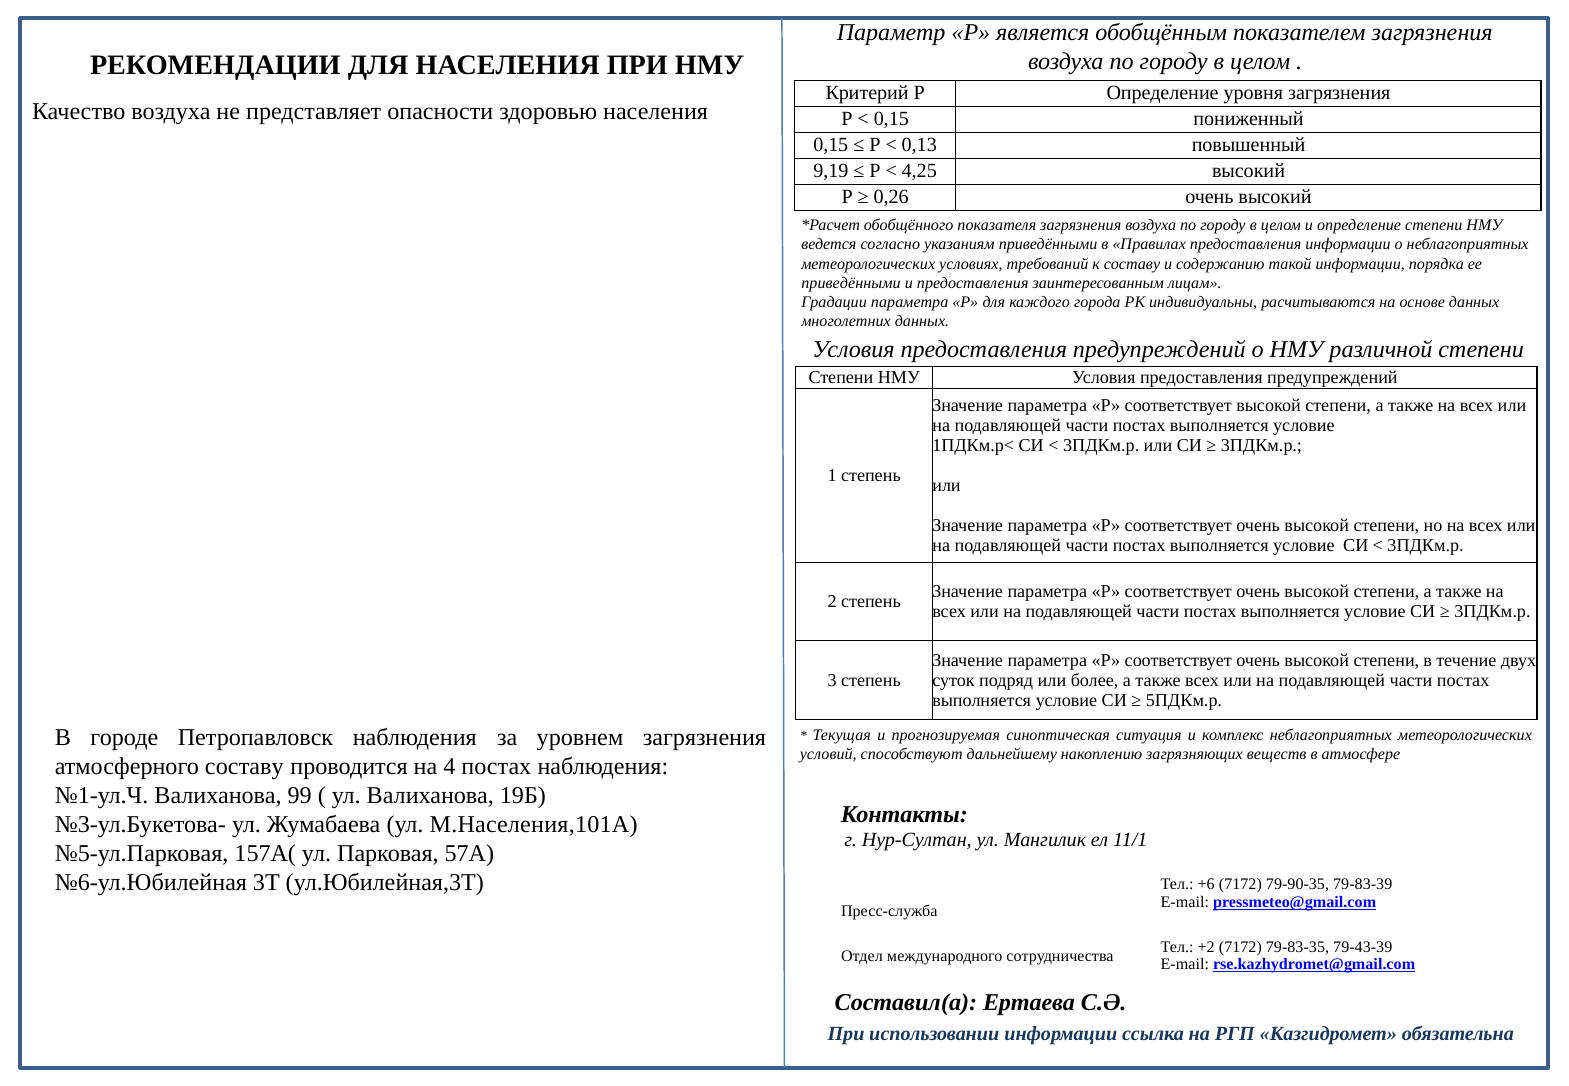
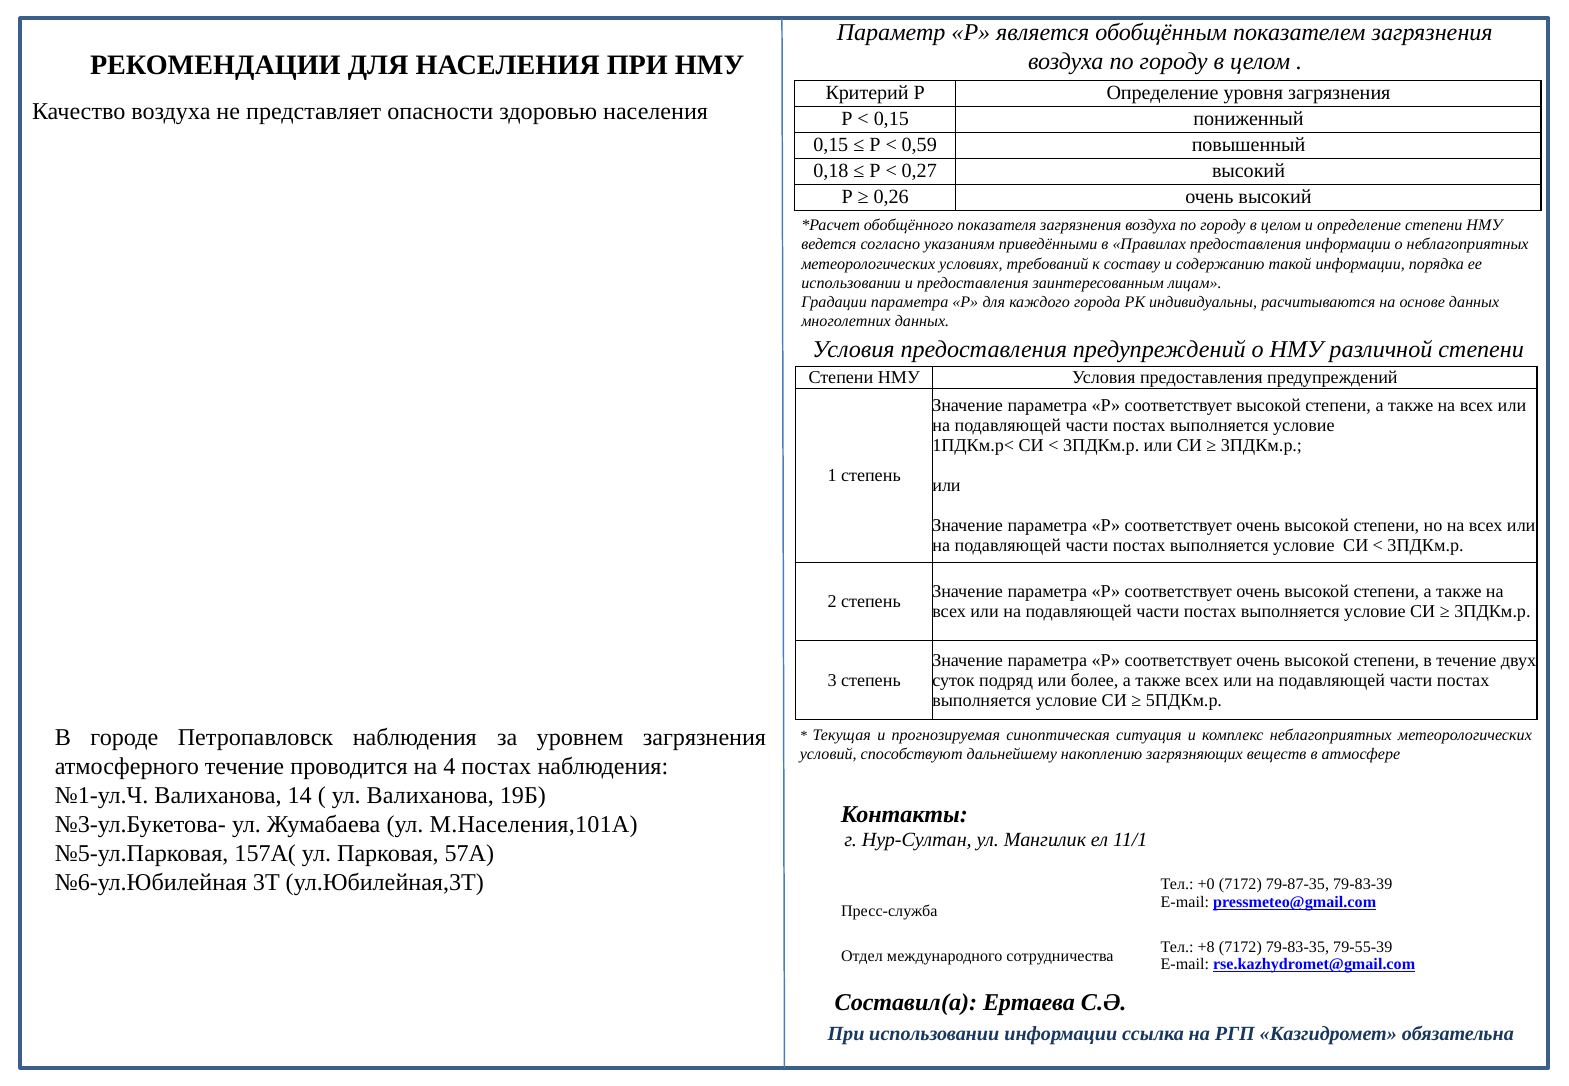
0,13: 0,13 -> 0,59 (919, 145)
9,19: 9,19 -> 0,18 (831, 171)
4,25: 4,25 -> 0,27 (919, 171)
приведёнными: приведёнными -> использовании (851, 283)
атмосферного составу: составу -> течение (245, 766)
99: 99 -> 14 (300, 795)
+6: +6 -> +0 (1206, 884)
79-90-35: 79-90-35 -> 79-87-35 (1298, 884)
+2: +2 -> +8 (1206, 947)
79-43-39: 79-43-39 -> 79-55-39 (1363, 947)
